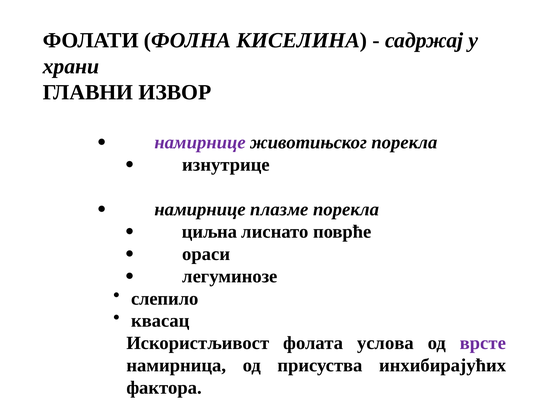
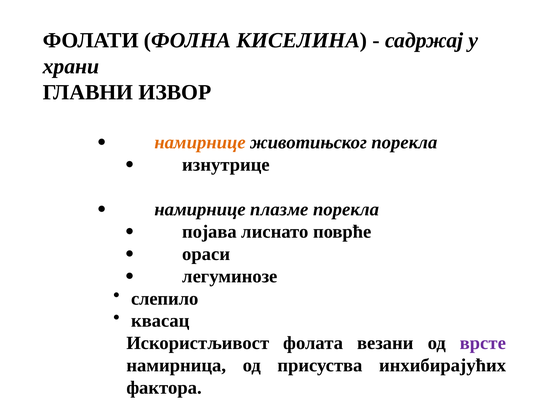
намирнице colour: purple -> orange (200, 143)
циљна: циљна -> појава (209, 232)
услова: услова -> везани (385, 344)
